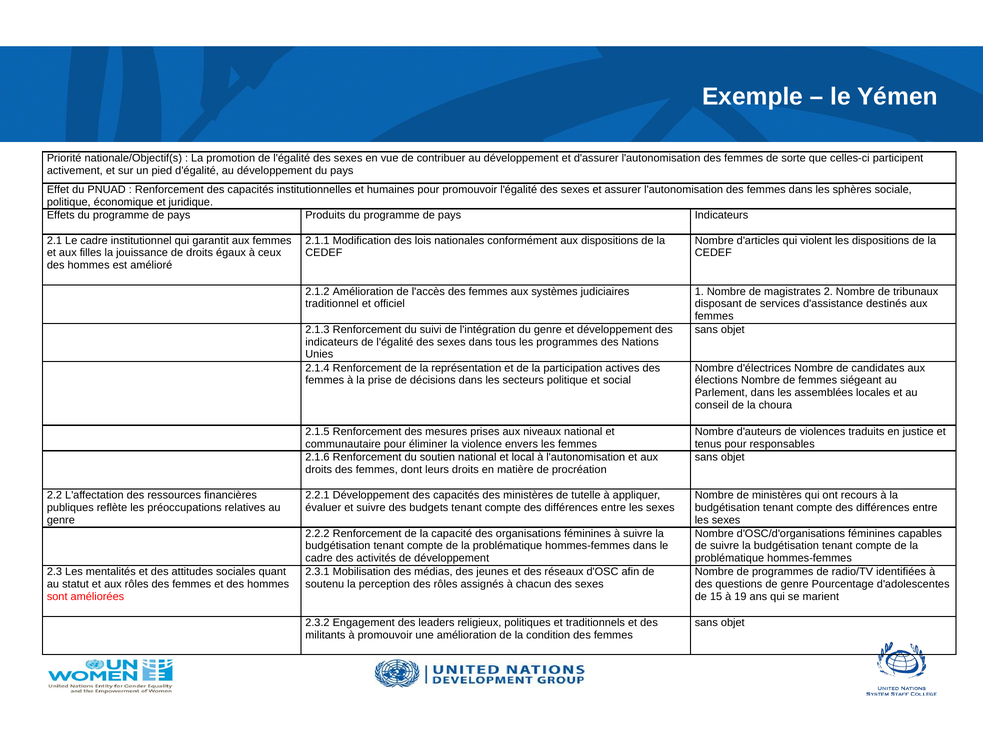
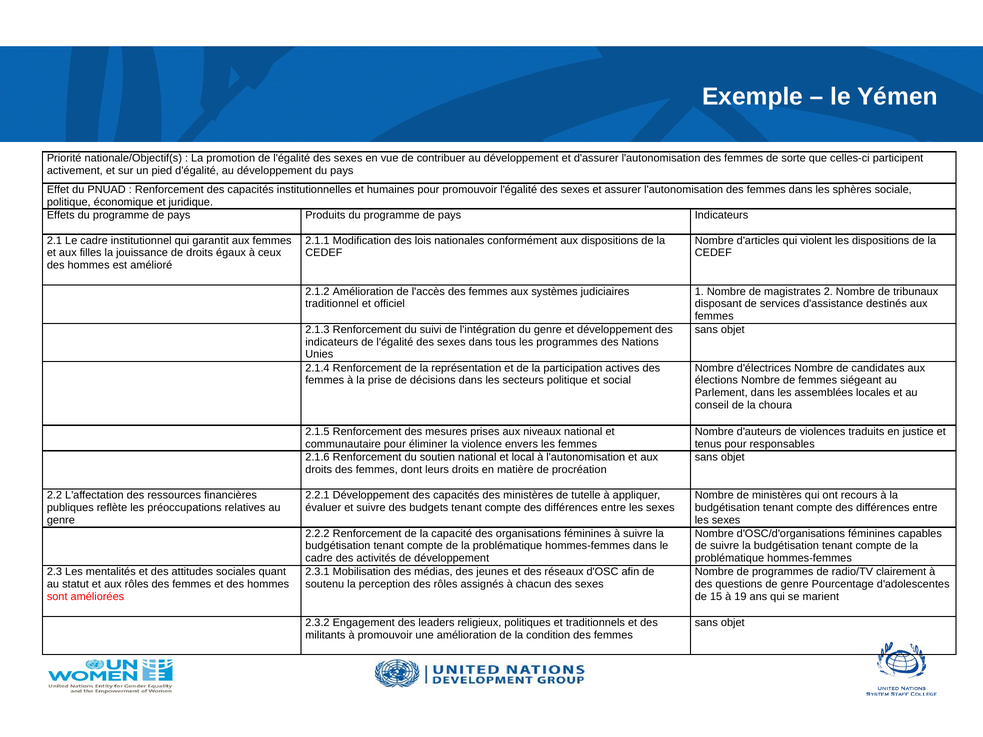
identifiées: identifiées -> clairement (901, 572)
